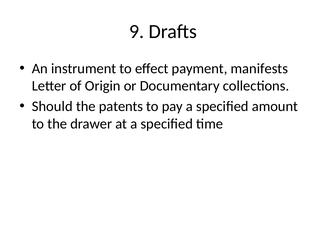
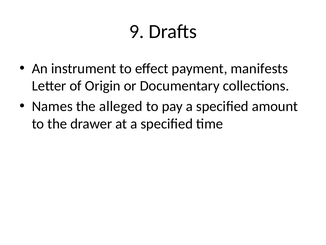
Should: Should -> Names (52, 106)
patents: patents -> alleged (121, 106)
